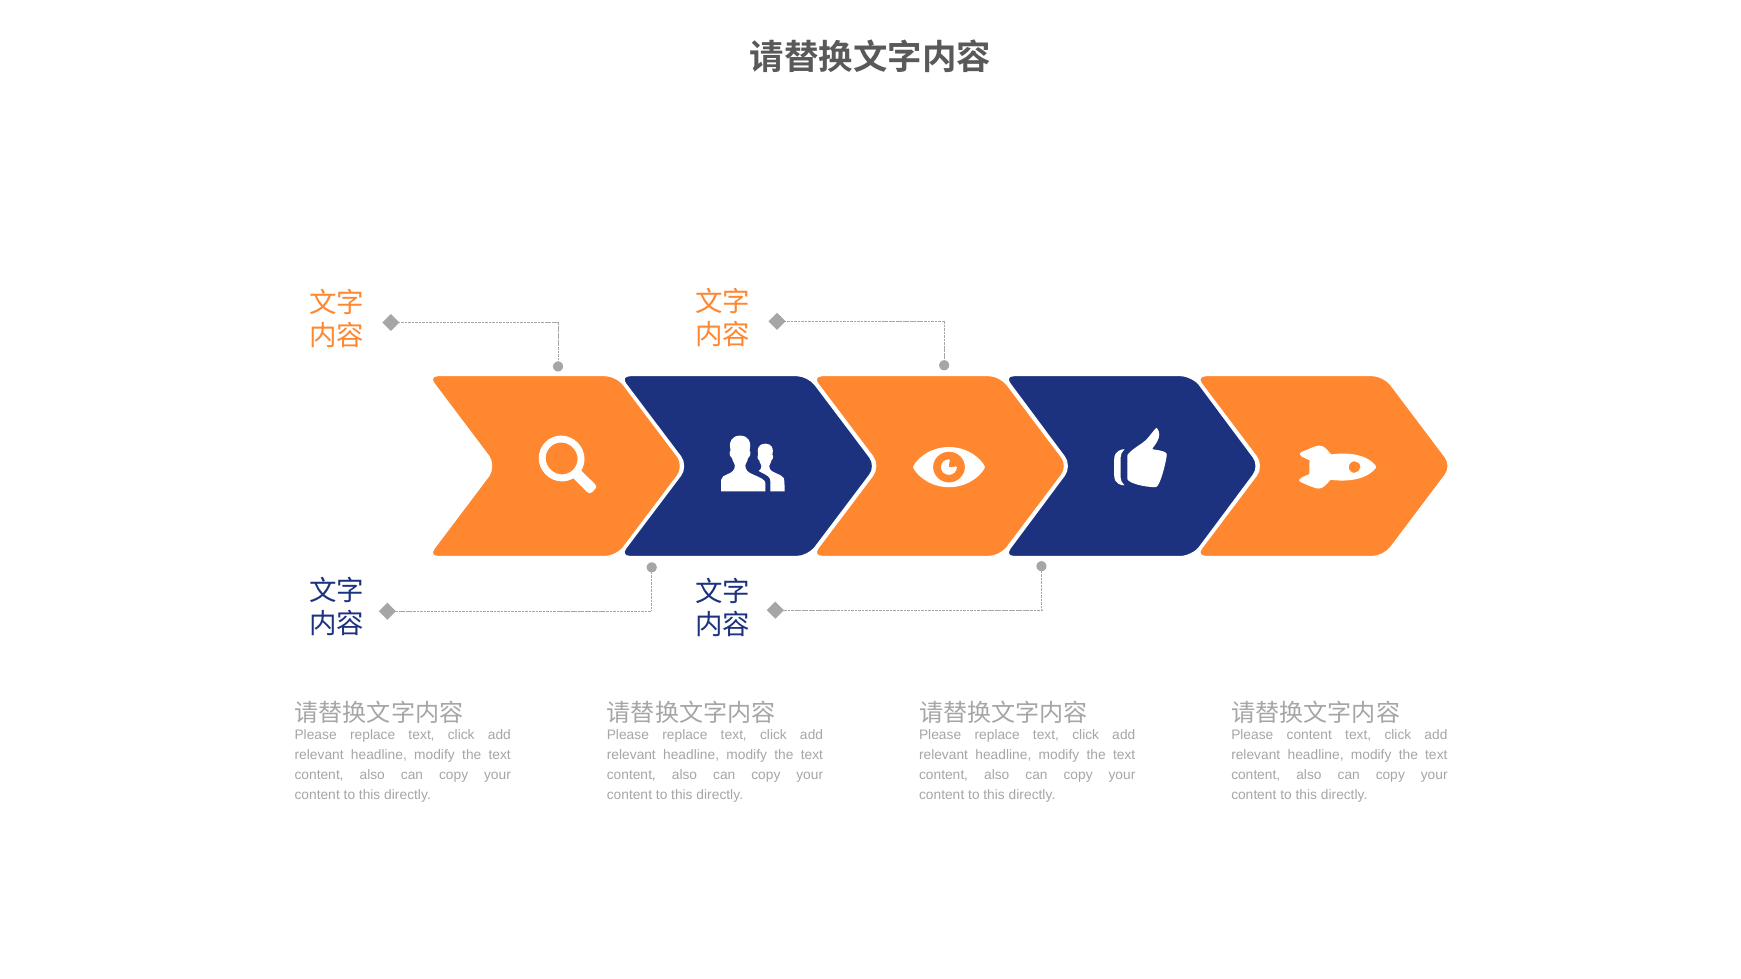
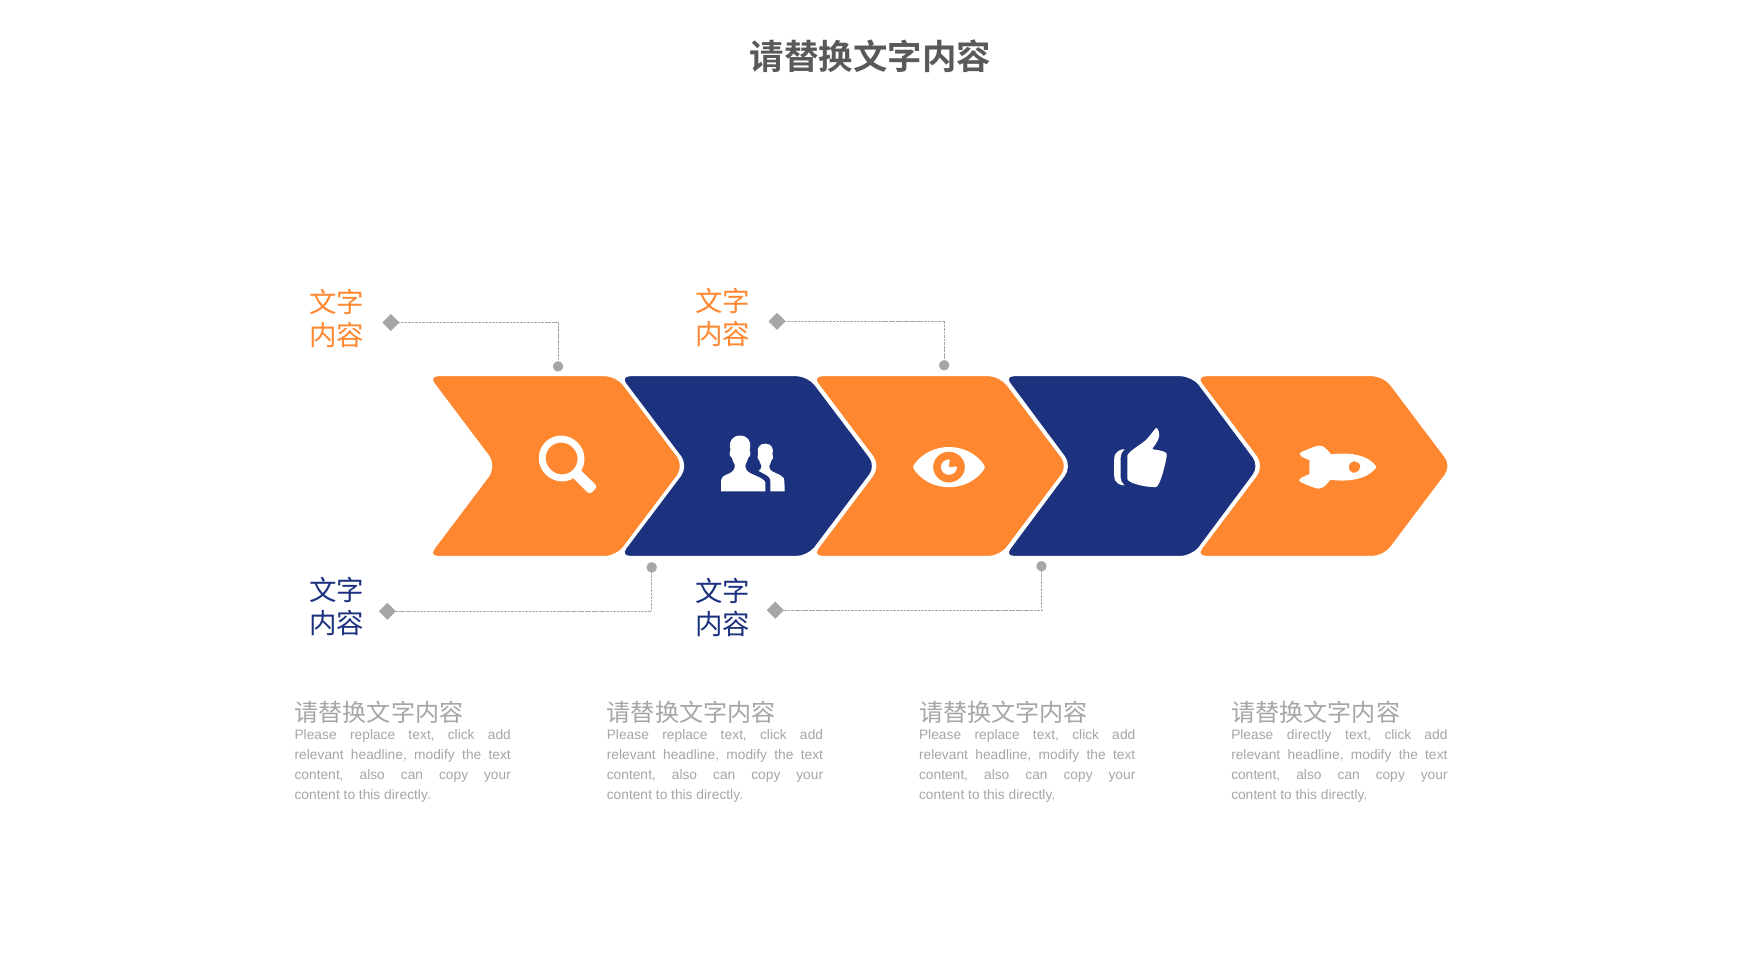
Please content: content -> directly (1309, 736)
